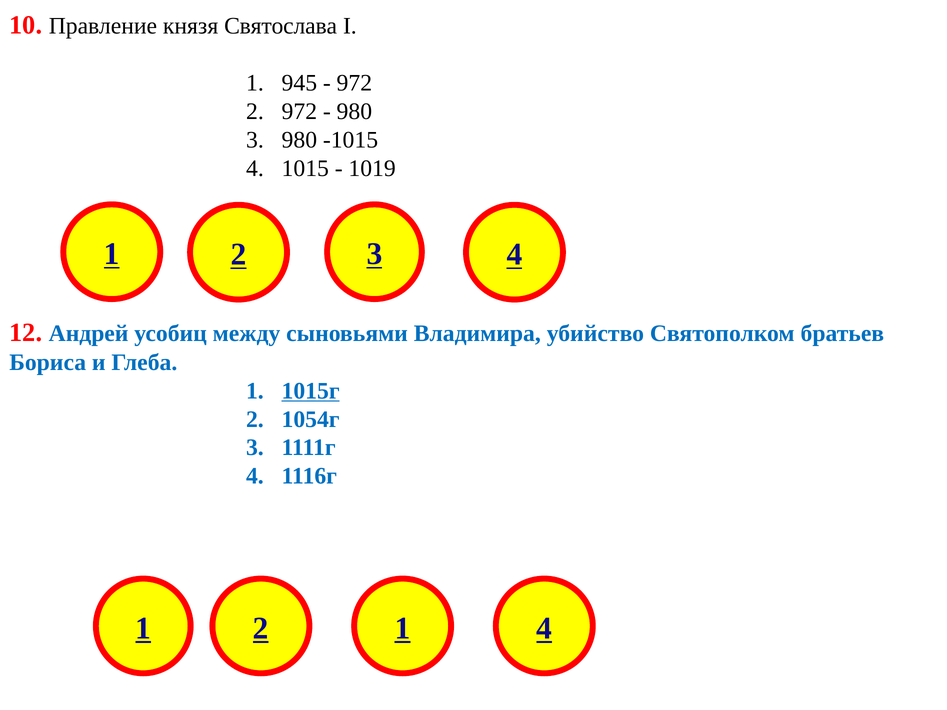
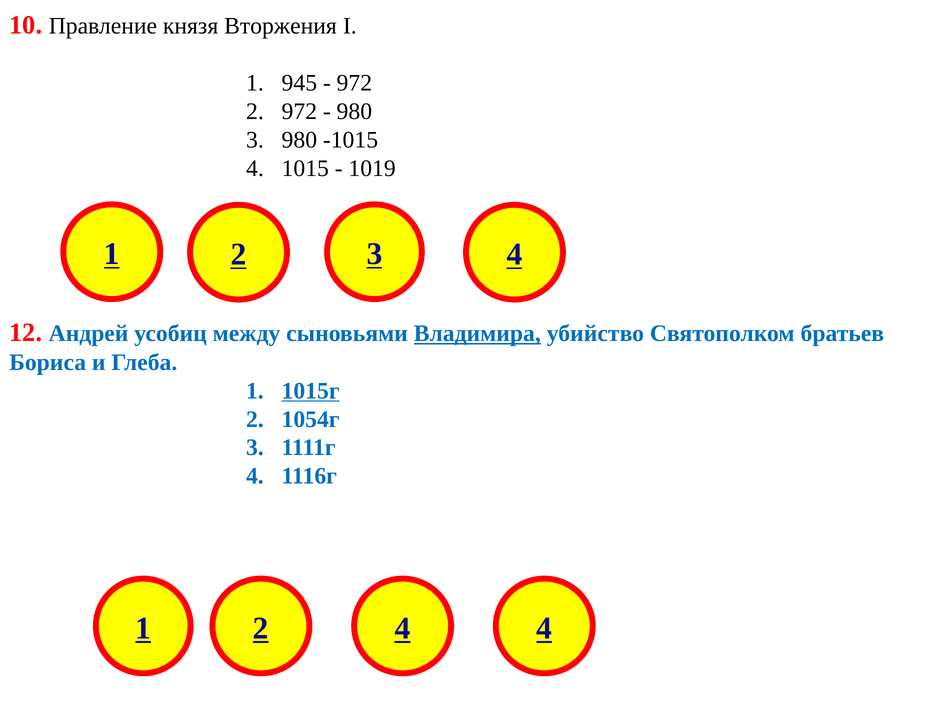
Святослава: Святослава -> Вторжения (280, 26)
Владимира underline: none -> present (477, 334)
1: 1 -> 4 (403, 628)
